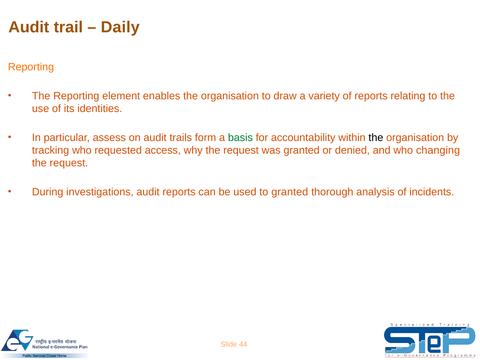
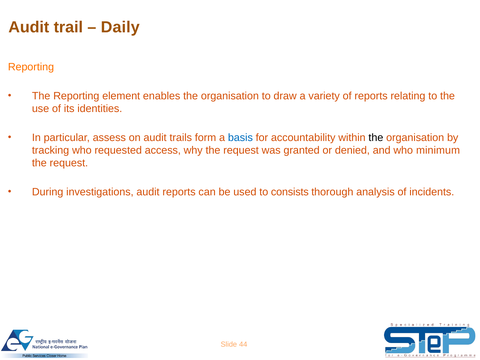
basis colour: green -> blue (240, 137)
changing: changing -> minimum (438, 150)
to granted: granted -> consists (290, 192)
